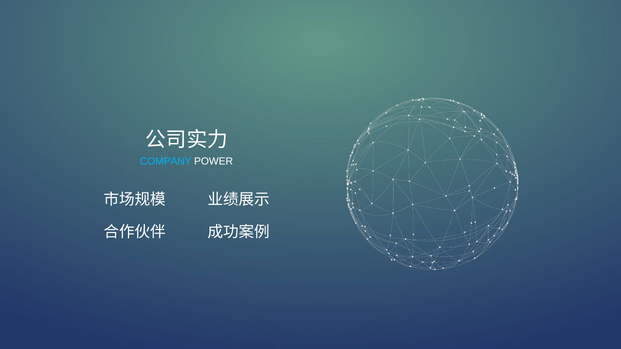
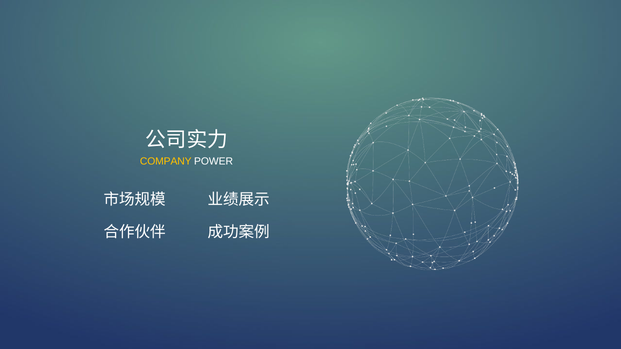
COMPANY colour: light blue -> yellow (166, 162)
